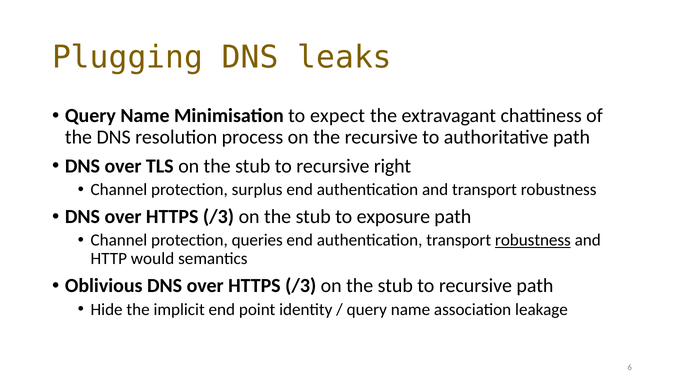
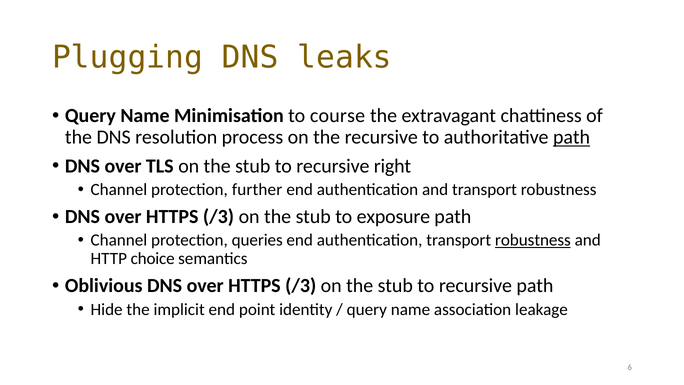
expect: expect -> course (338, 116)
path underline: none -> present (572, 137)
surplus: surplus -> further (257, 189)
would: would -> choice (153, 259)
